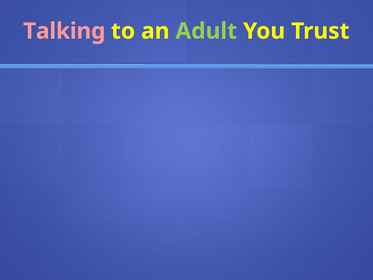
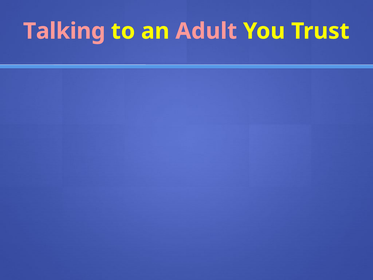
Adult colour: light green -> pink (206, 31)
